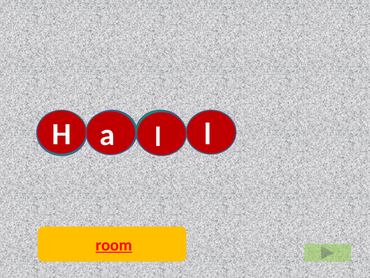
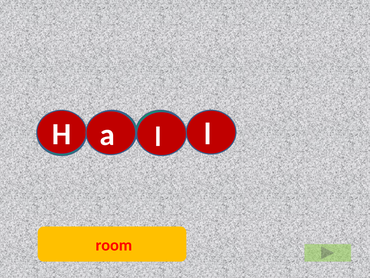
room underline: present -> none (114, 245)
